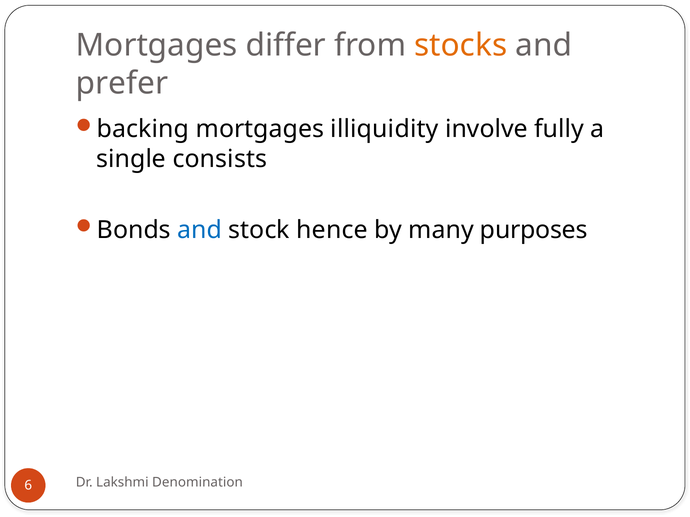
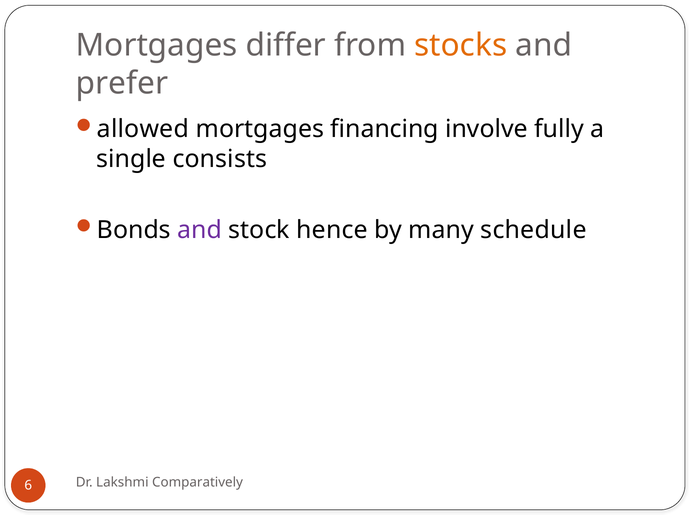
backing: backing -> allowed (143, 129)
illiquidity: illiquidity -> financing (385, 129)
and colour: blue -> purple (200, 230)
purposes: purposes -> schedule (534, 230)
Denomination: Denomination -> Comparatively (198, 483)
